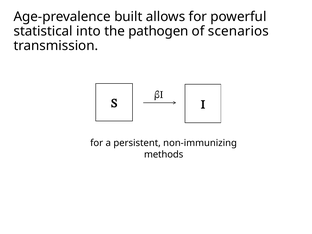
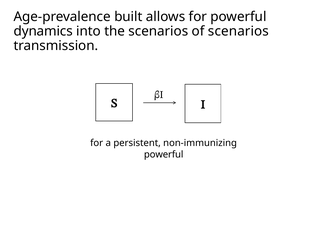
statistical: statistical -> dynamics (43, 31)
the pathogen: pathogen -> scenarios (158, 31)
methods: methods -> powerful (164, 154)
